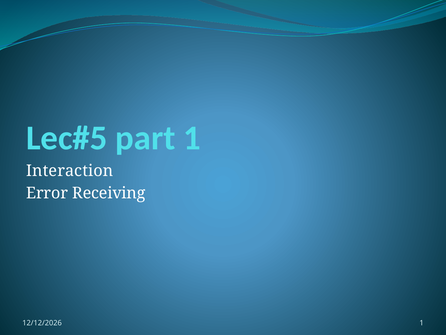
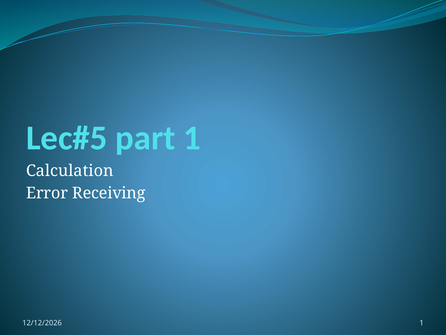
Interaction: Interaction -> Calculation (70, 170)
